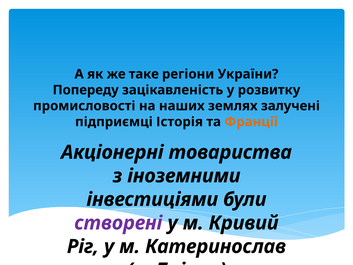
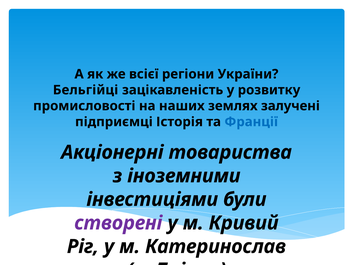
таке: таке -> всієї (144, 74)
Попереду: Попереду -> Бельгійці (86, 90)
Франції colour: orange -> blue (251, 122)
